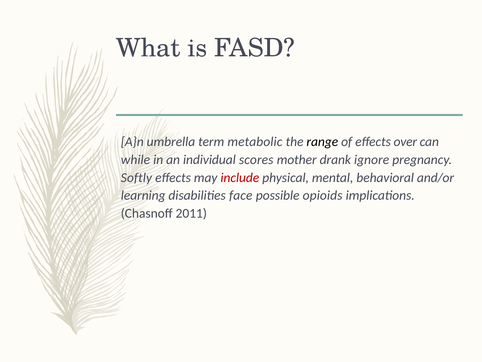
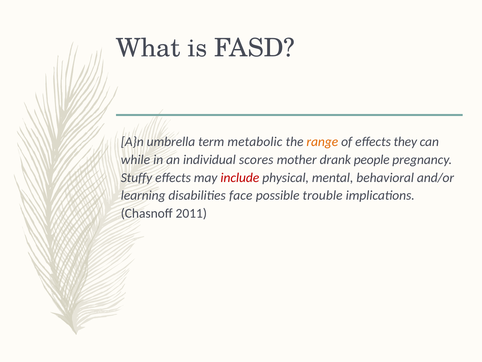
range colour: black -> orange (322, 142)
over: over -> they (405, 142)
ignore: ignore -> people (372, 160)
Softly: Softly -> Stuffy (137, 177)
opioids: opioids -> trouble (323, 195)
